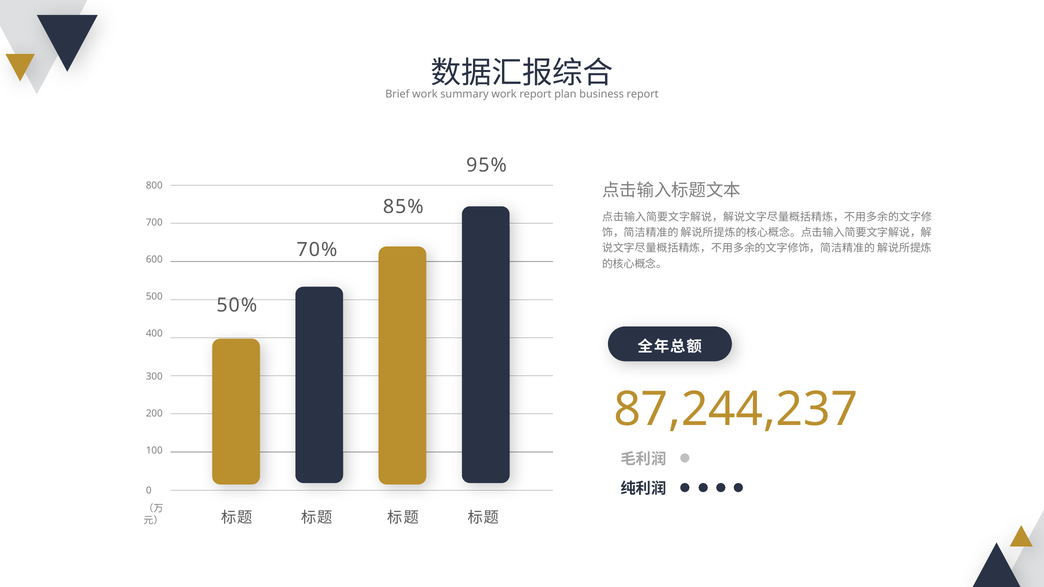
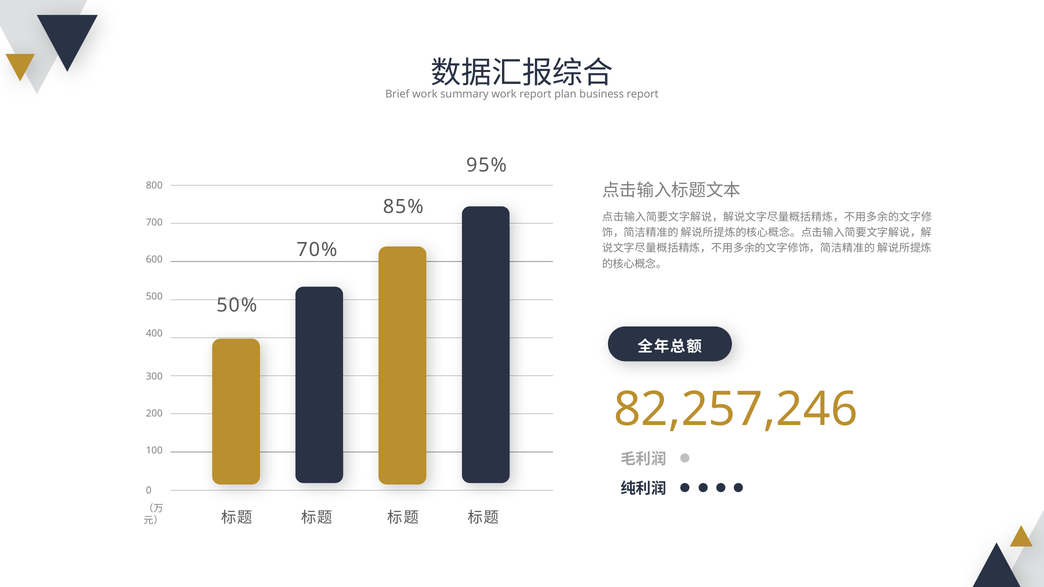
87,244,237: 87,244,237 -> 82,257,246 (736, 409)
